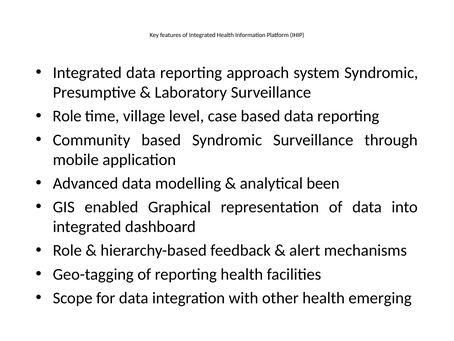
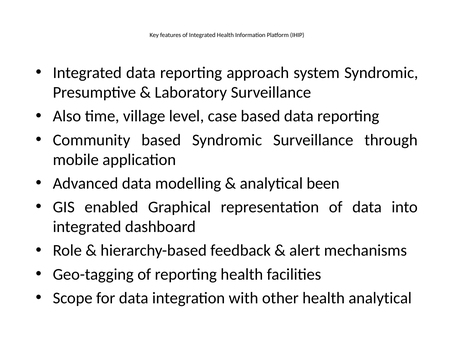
Role: Role -> Also (67, 116)
health emerging: emerging -> analytical (380, 298)
